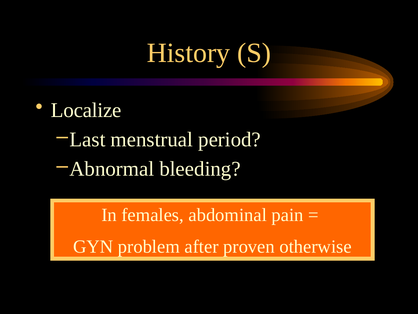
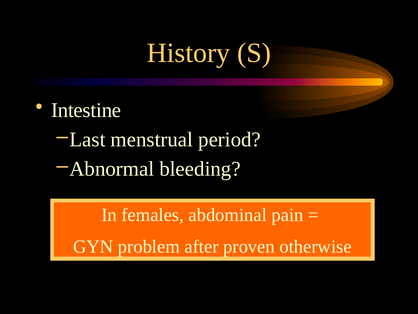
Localize: Localize -> Intestine (86, 110)
